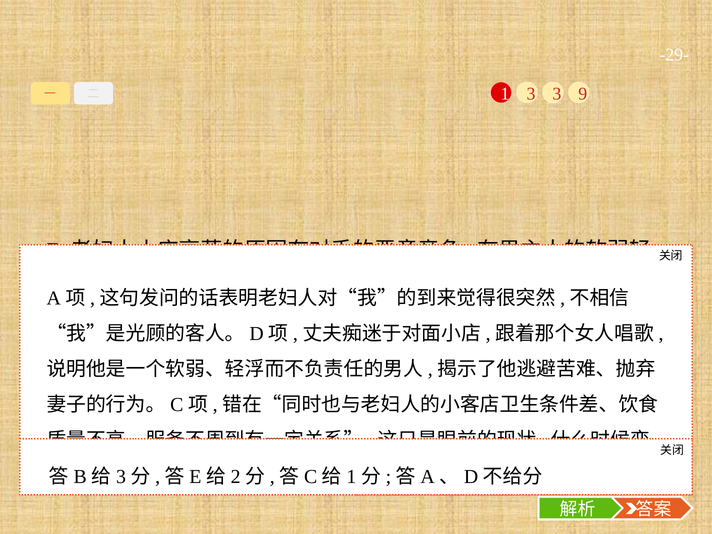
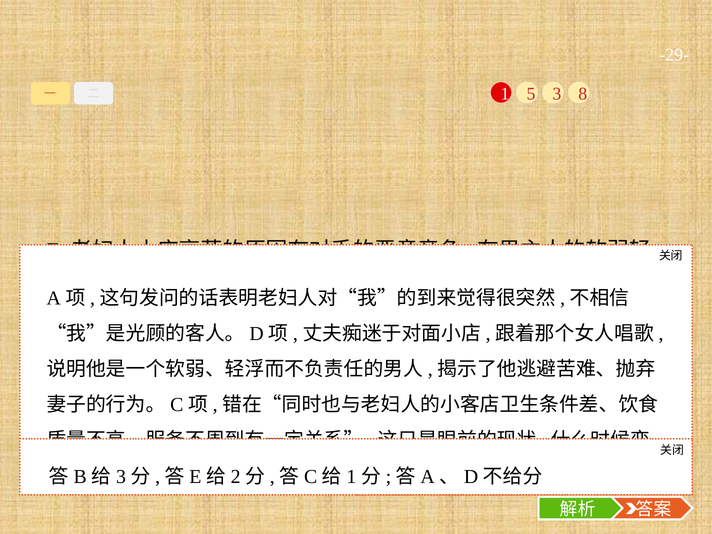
1 3: 3 -> 5 (531, 94)
9: 9 -> 8 (583, 94)
